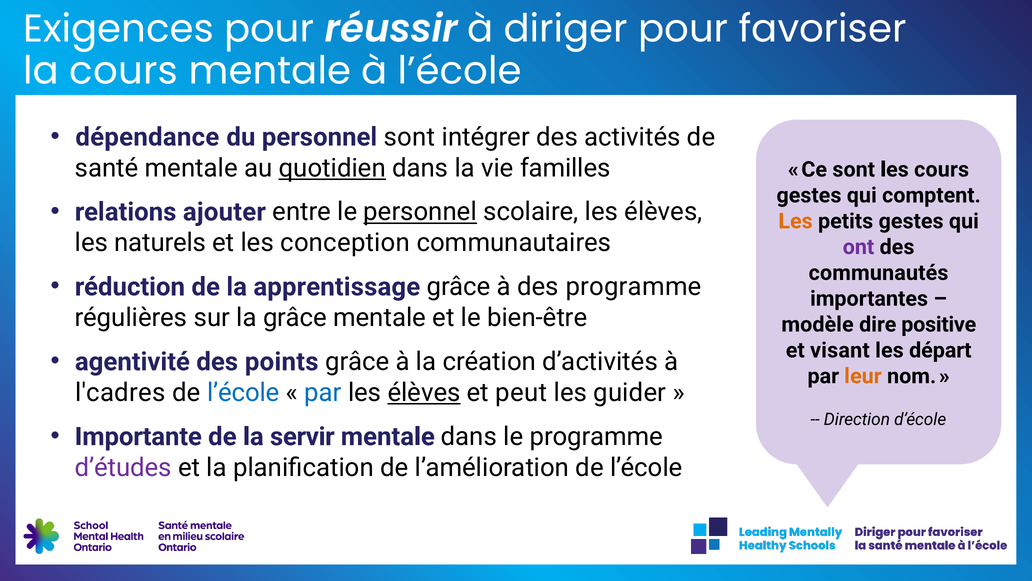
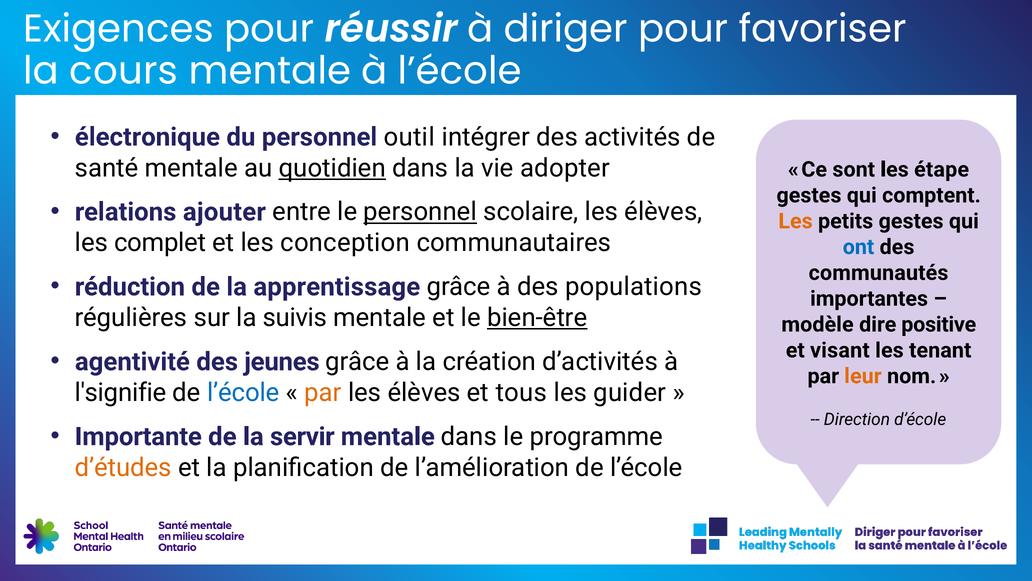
dépendance: dépendance -> électronique (147, 137)
personnel sont: sont -> outil (409, 137)
familles: familles -> adopter (565, 168)
les cours: cours -> étape (942, 169)
naturels: naturels -> complet (160, 243)
ont colour: purple -> blue (858, 247)
des programme: programme -> populations (634, 287)
la grâce: grâce -> suivis (295, 318)
bien-être underline: none -> present (537, 318)
départ: départ -> tenant (940, 350)
points: points -> jeunes (282, 361)
l'cadres: l'cadres -> l'signifie (121, 392)
par colour: blue -> orange (323, 392)
élèves underline: present -> none (424, 392)
peut: peut -> tous (521, 392)
d’études colour: purple -> orange (123, 467)
